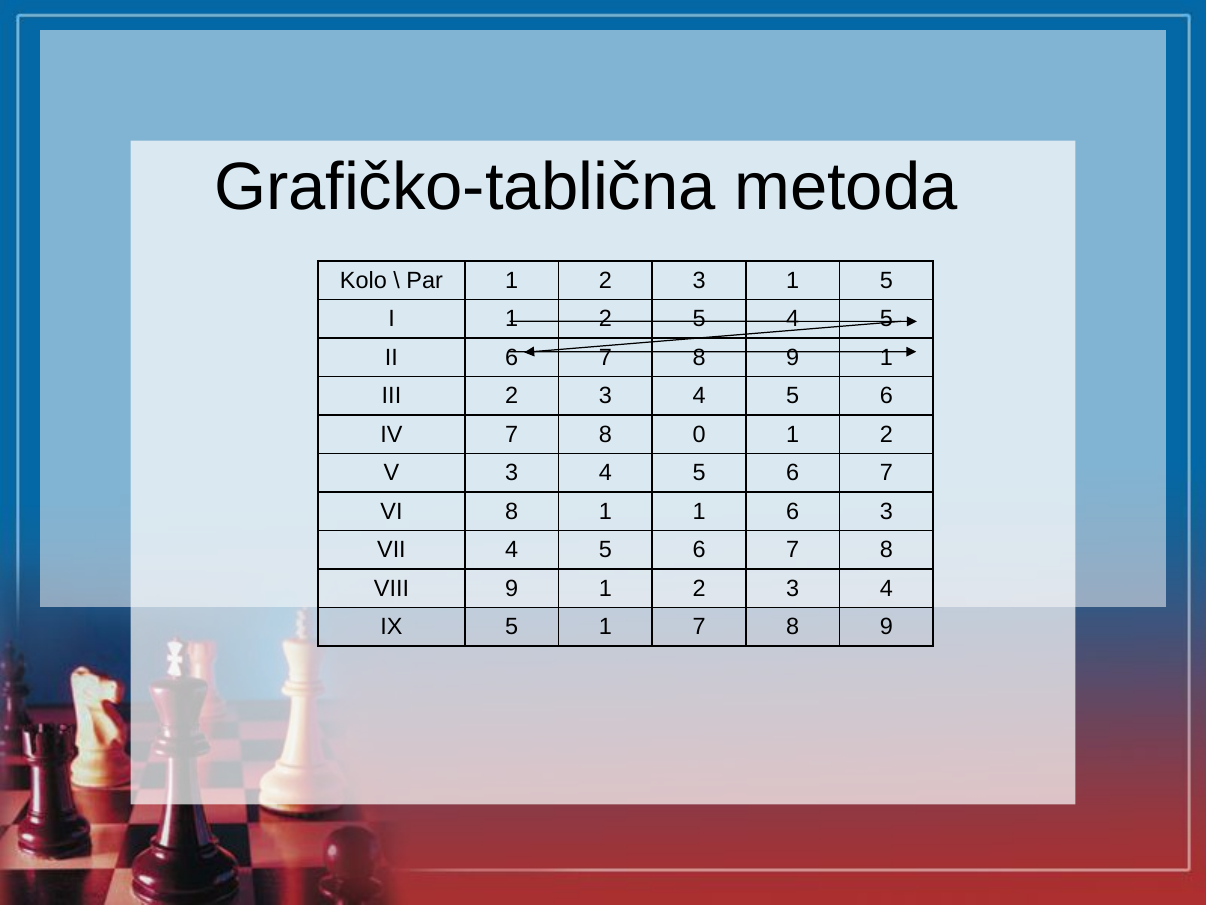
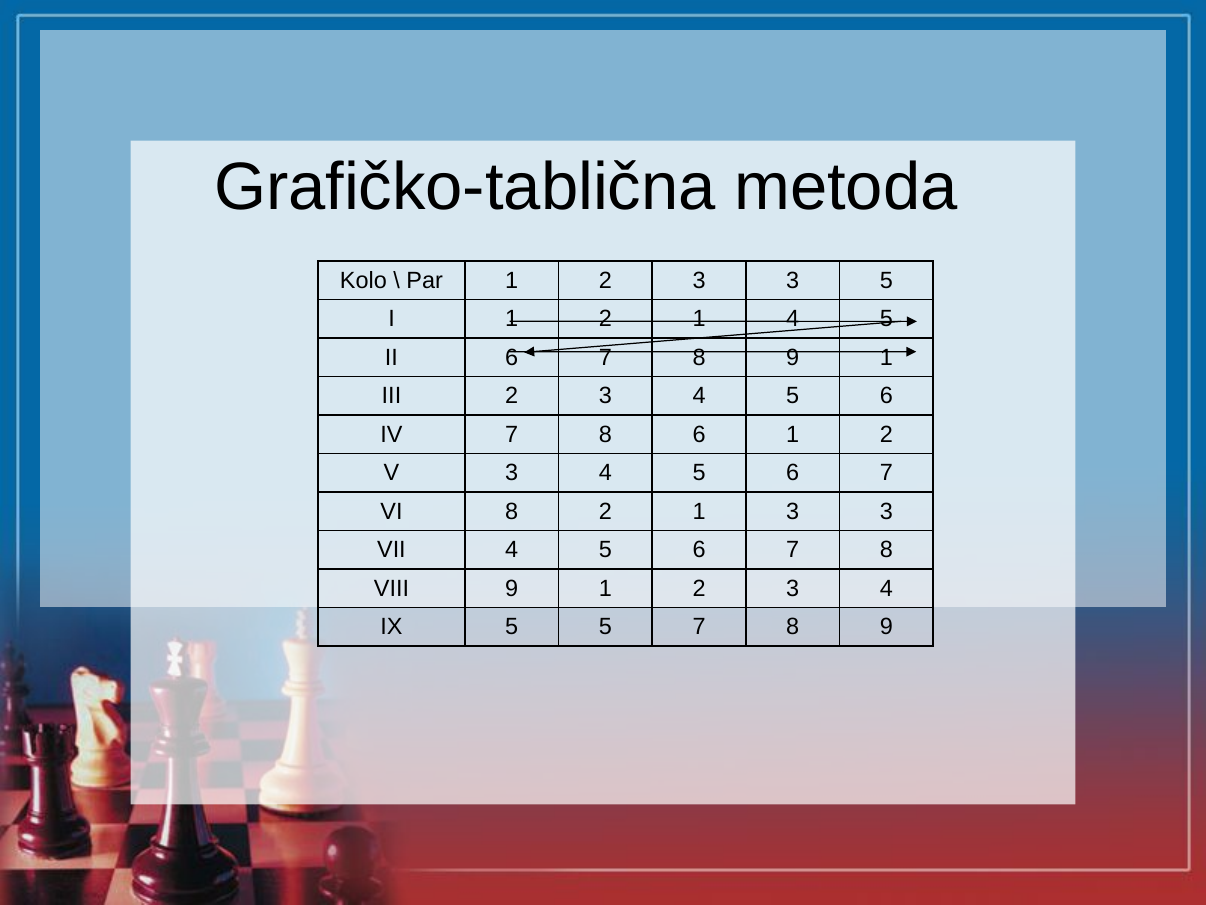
2 3 1: 1 -> 3 (793, 281)
1 2 5: 5 -> 1 (699, 319)
8 0: 0 -> 6 (699, 434)
8 1: 1 -> 2 (605, 511)
1 6: 6 -> 3 (793, 511)
5 1: 1 -> 5 (605, 627)
